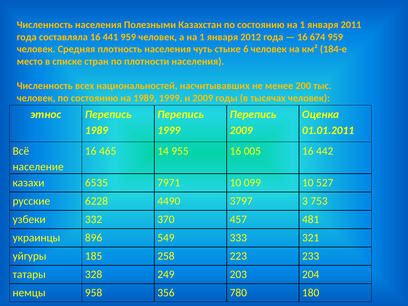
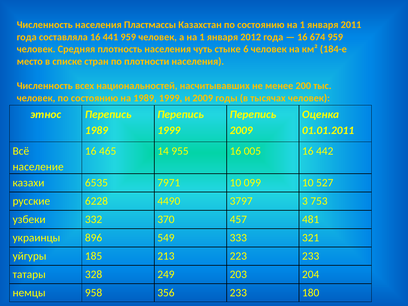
Полезными: Полезными -> Пластмассы (150, 25)
258: 258 -> 213 (166, 256)
356 780: 780 -> 233 (238, 293)
